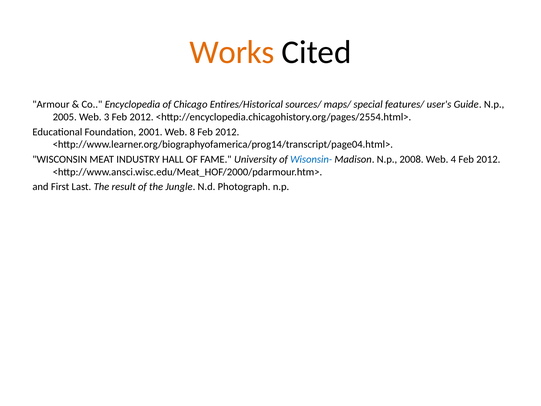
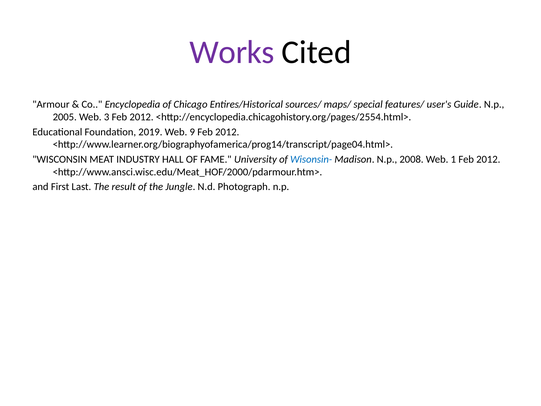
Works colour: orange -> purple (232, 52)
2001: 2001 -> 2019 (150, 132)
8: 8 -> 9 (192, 132)
4: 4 -> 1 (453, 159)
